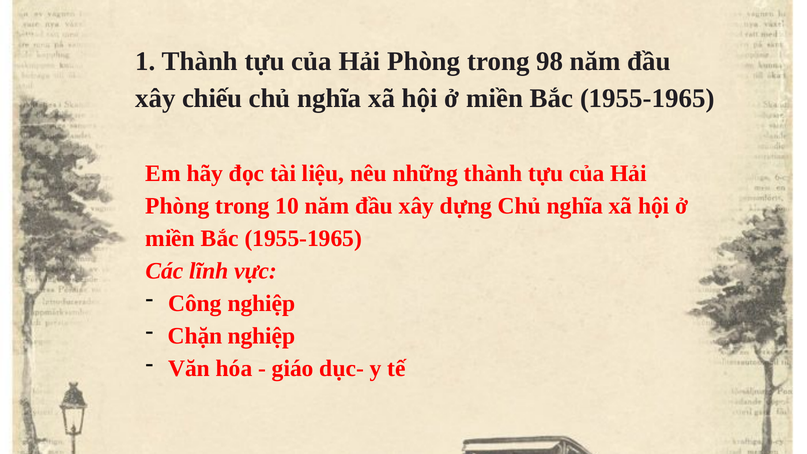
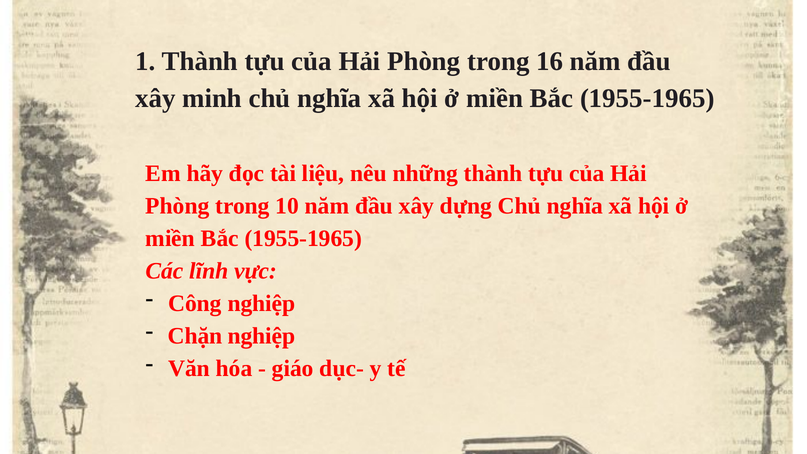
98: 98 -> 16 (550, 61)
chiếu: chiếu -> minh (212, 98)
